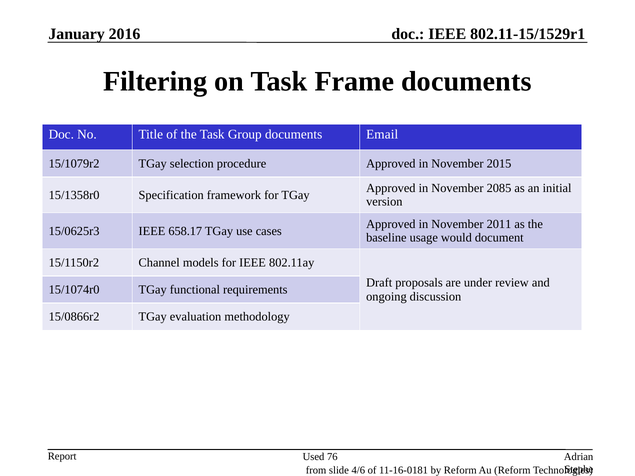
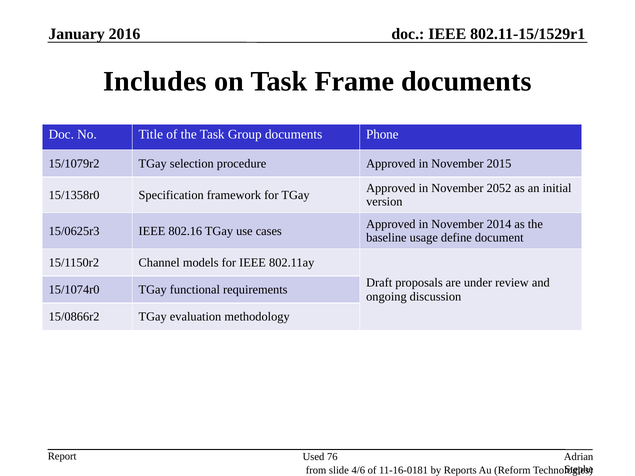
Filtering: Filtering -> Includes (155, 81)
Email: Email -> Phone (382, 135)
2085: 2085 -> 2052 (499, 188)
2011: 2011 -> 2014 (499, 224)
658.17: 658.17 -> 802.16 (185, 231)
would: would -> define (456, 238)
by Reform: Reform -> Reports (460, 471)
